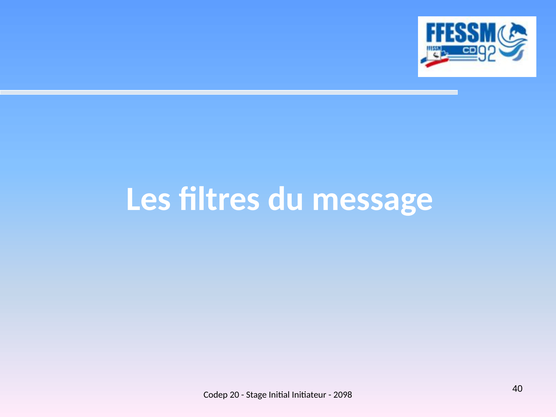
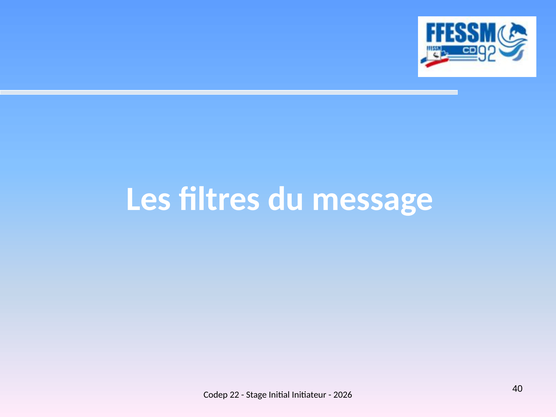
20: 20 -> 22 (234, 395)
2098: 2098 -> 2026 (343, 395)
